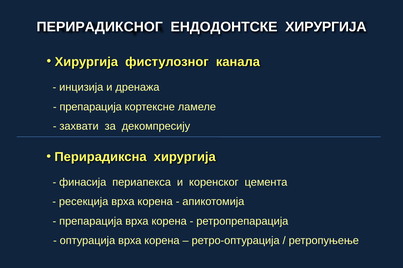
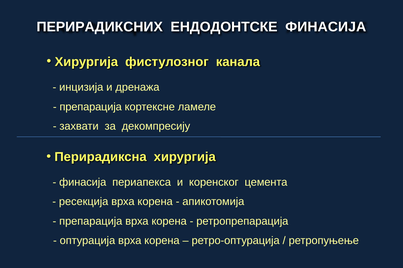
ПЕРИРАДИКСНОГ: ПЕРИРАДИКСНОГ -> ПЕРИРАДИКСНИХ (100, 27)
ЕНДОДОНТСКЕ ХИРУРГИЈA: ХИРУРГИЈA -> ФИНАСИЈА (326, 27)
